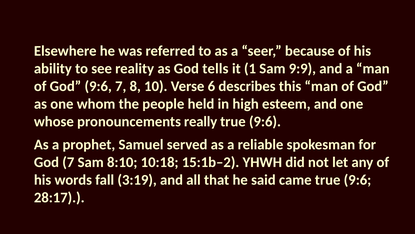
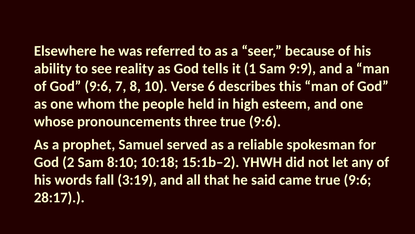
really: really -> three (201, 121)
God 7: 7 -> 2 (68, 162)
